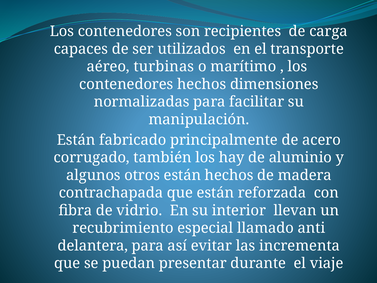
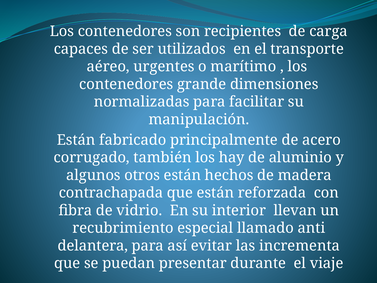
turbinas: turbinas -> urgentes (164, 67)
contenedores hechos: hechos -> grande (202, 84)
